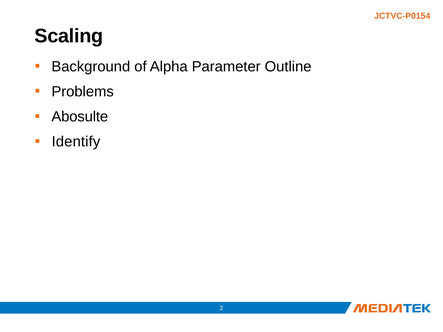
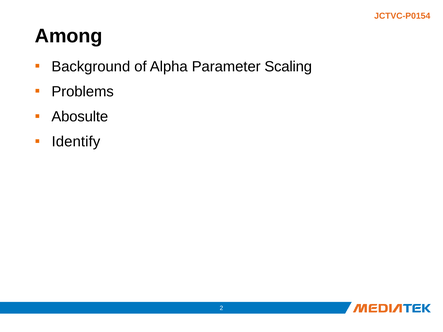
Scaling: Scaling -> Among (69, 36)
Outline: Outline -> Scaling (288, 67)
